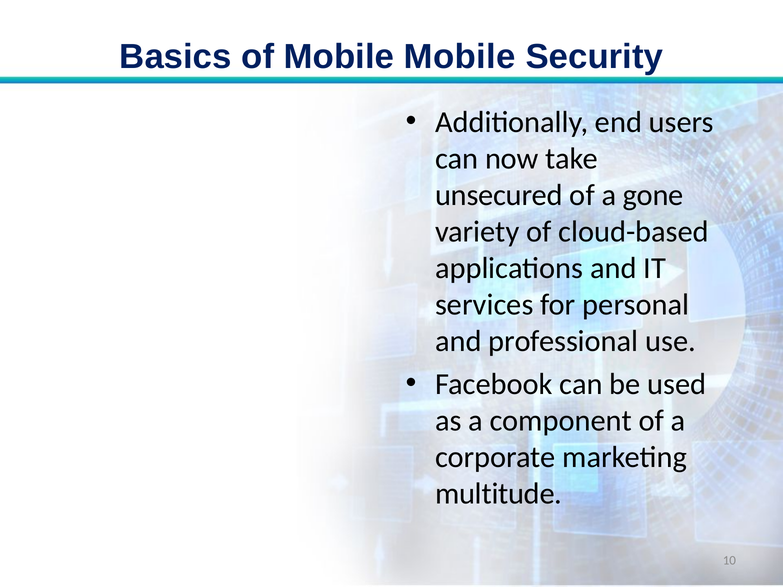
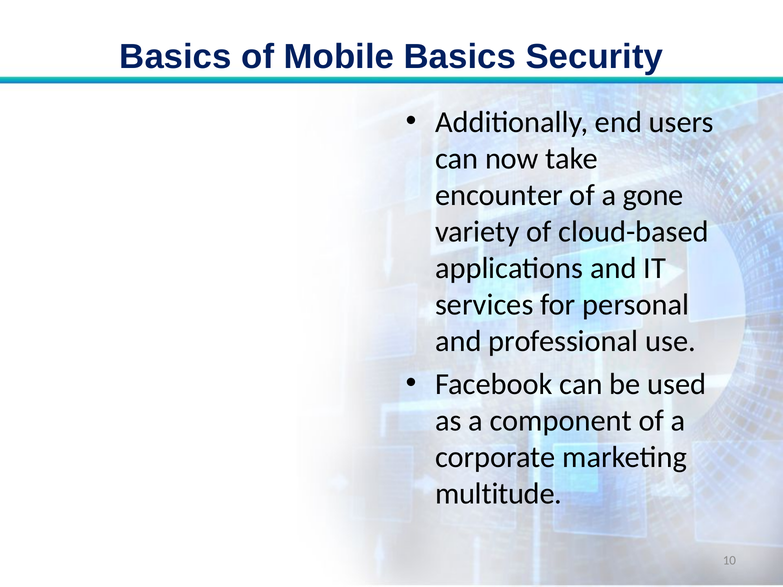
Mobile Mobile: Mobile -> Basics (460, 57)
unsecured: unsecured -> encounter (499, 195)
